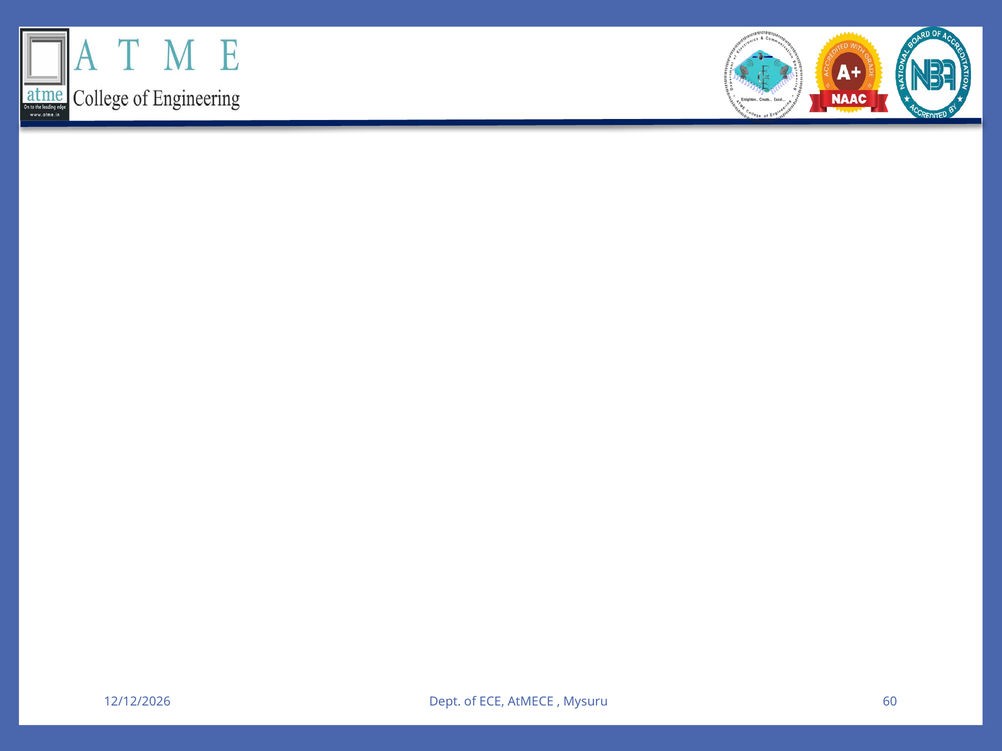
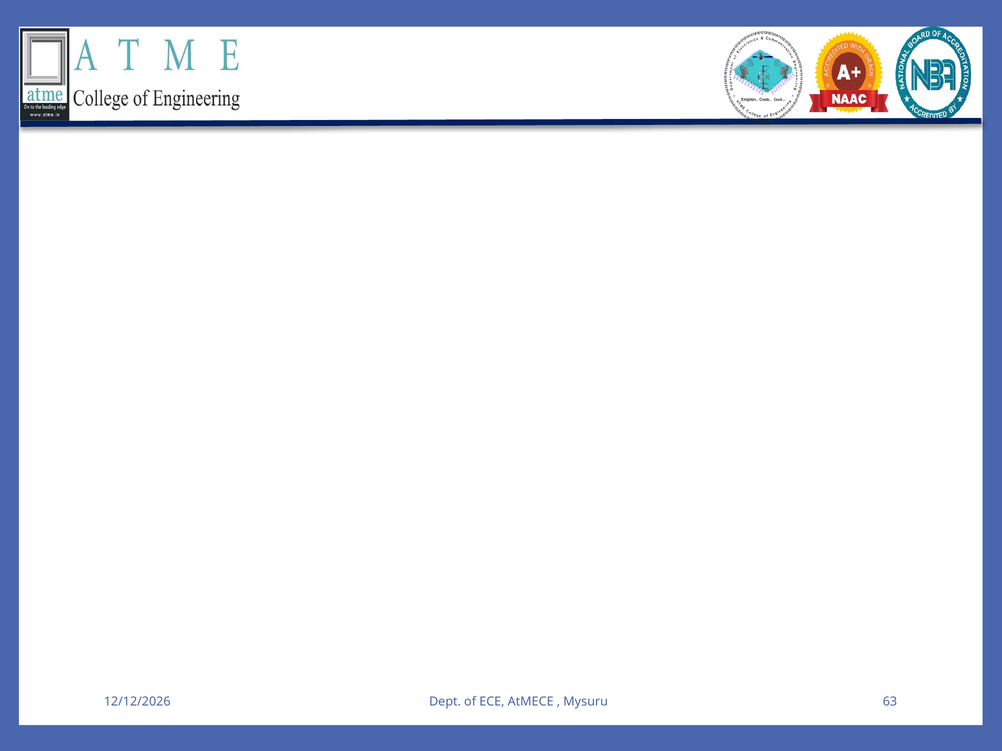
60: 60 -> 63 (890, 702)
